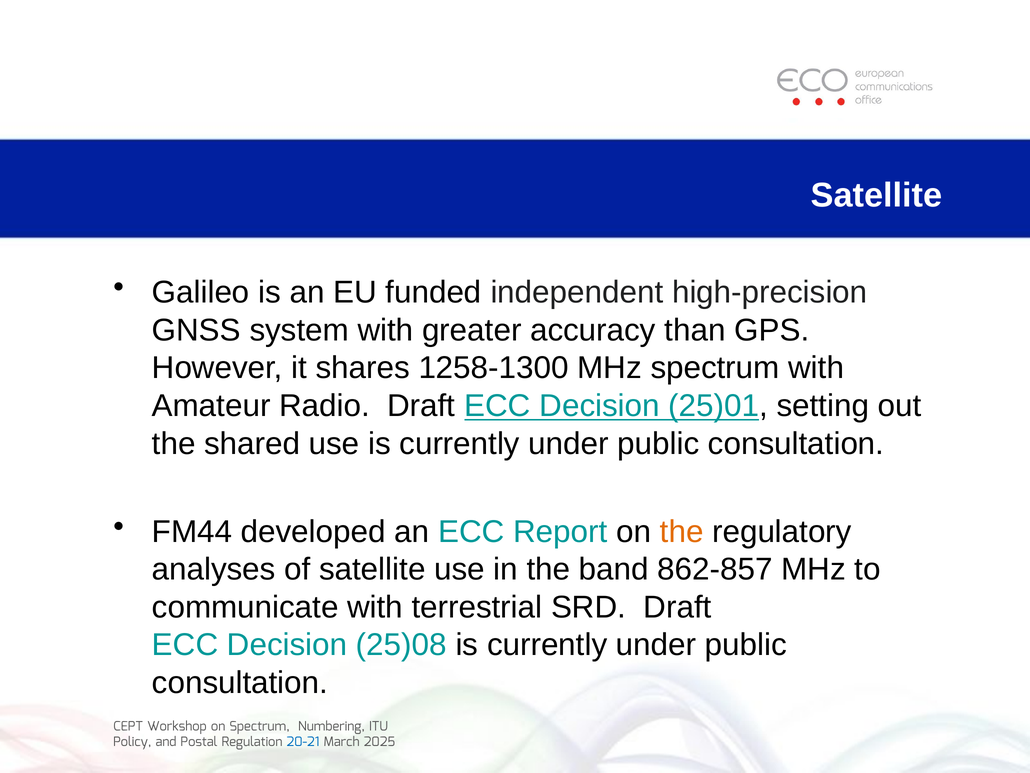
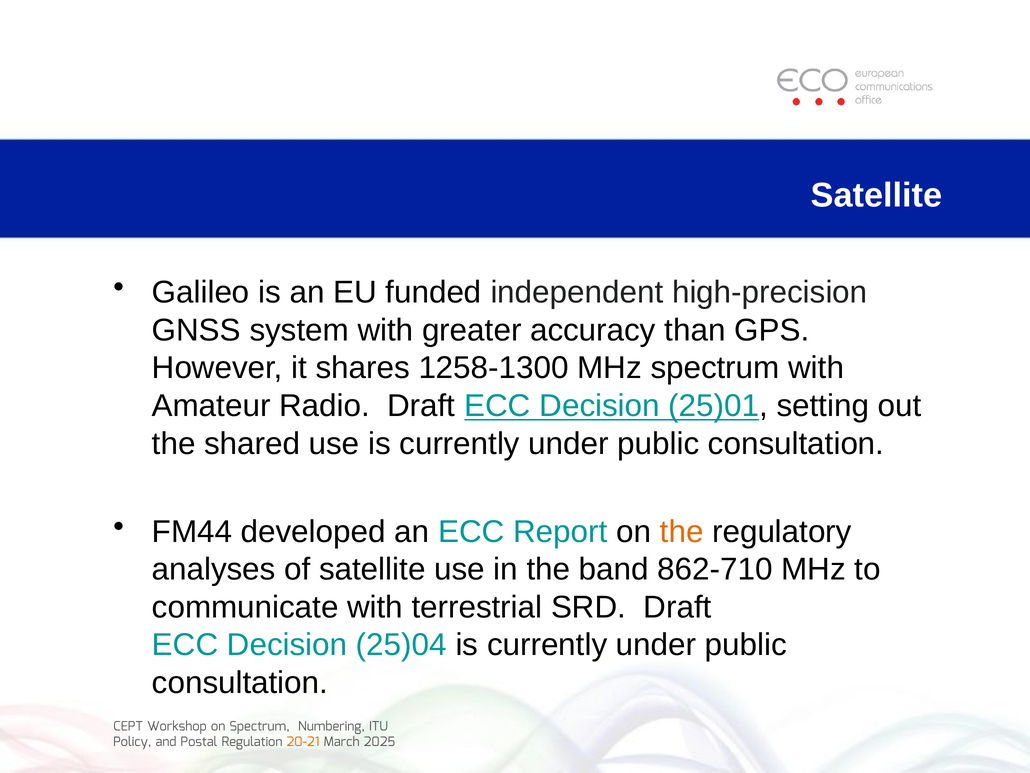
862-857: 862-857 -> 862-710 (715, 569)
25)08: 25)08 -> 25)04 (401, 645)
20-21 colour: blue -> orange (303, 742)
